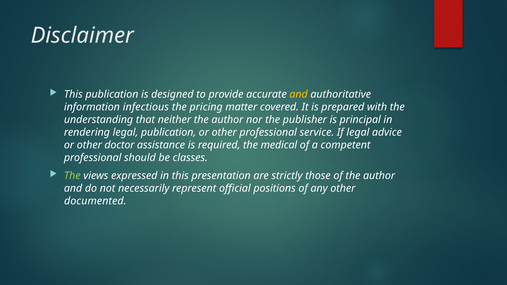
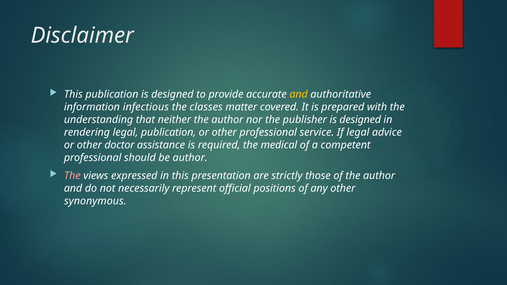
pricing: pricing -> classes (206, 107)
publisher is principal: principal -> designed (360, 120)
be classes: classes -> author (190, 158)
The colour: light green -> pink (72, 176)
documented: documented -> synonymous (95, 201)
